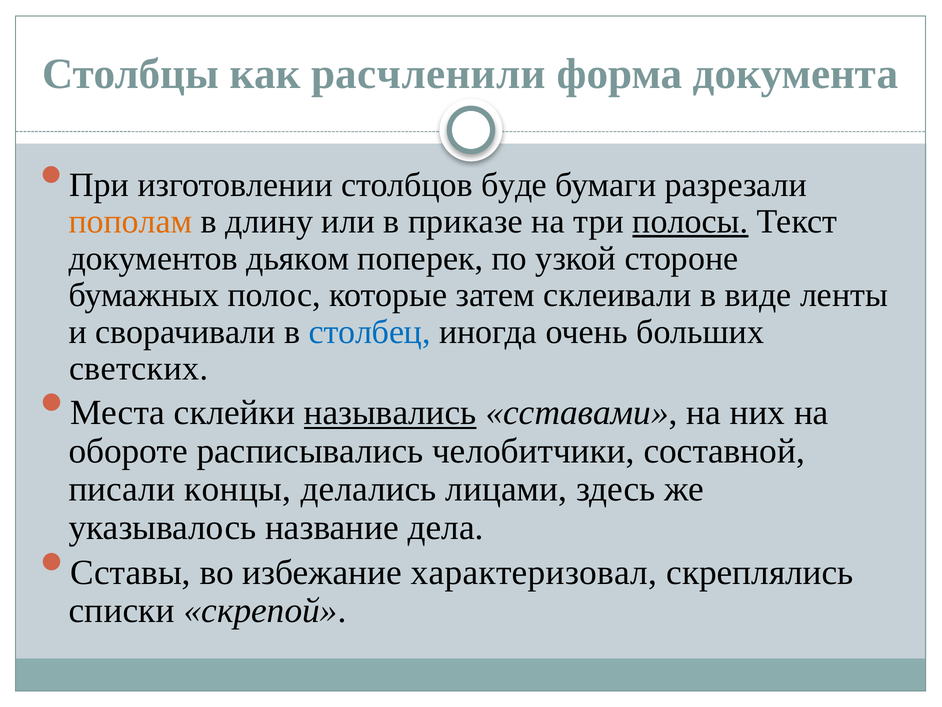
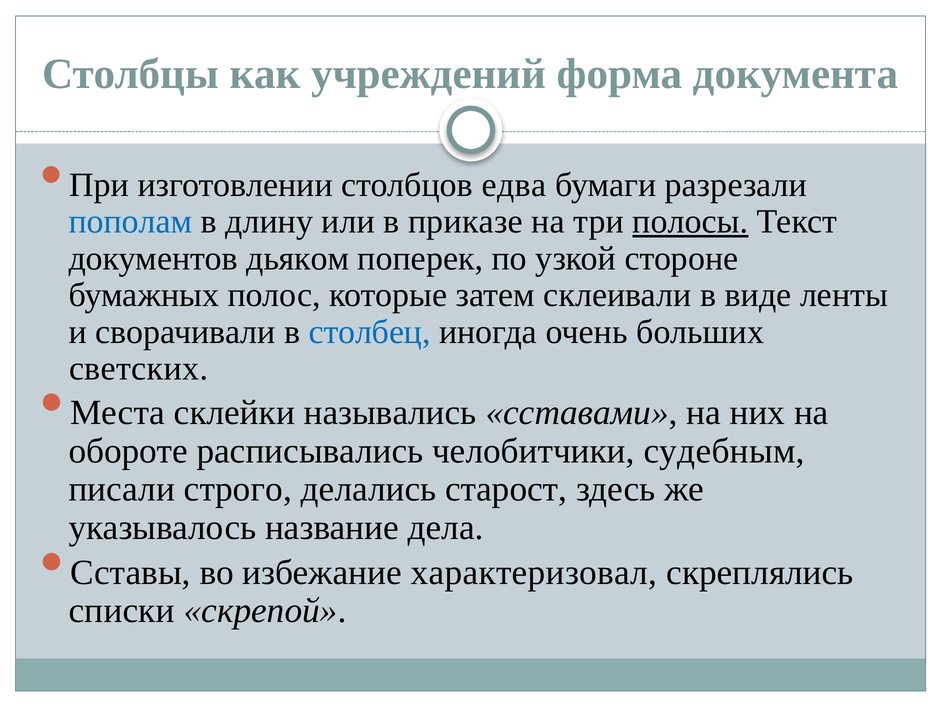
расчленили: расчленили -> учреждений (429, 74)
буде: буде -> едва (514, 185)
пополам colour: orange -> blue (130, 221)
назывались underline: present -> none (390, 413)
составной: составной -> судебным (724, 451)
концы: концы -> строго (238, 489)
лицами: лицами -> старост (506, 489)
